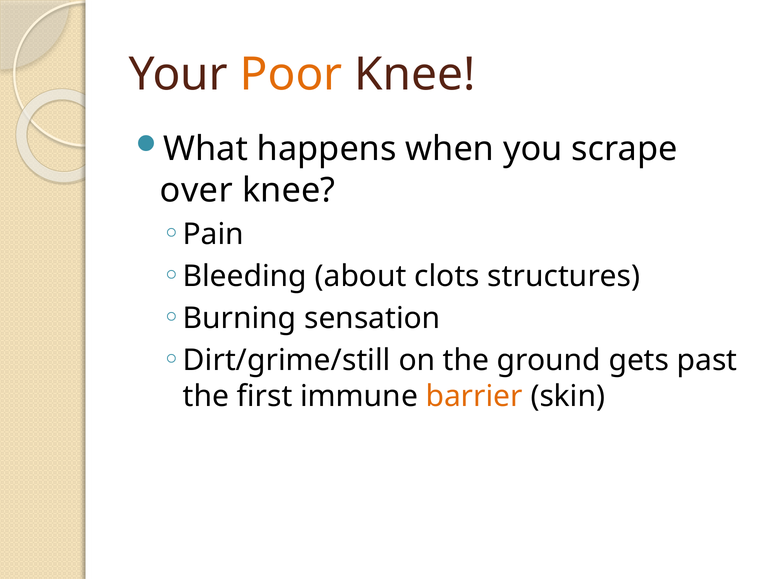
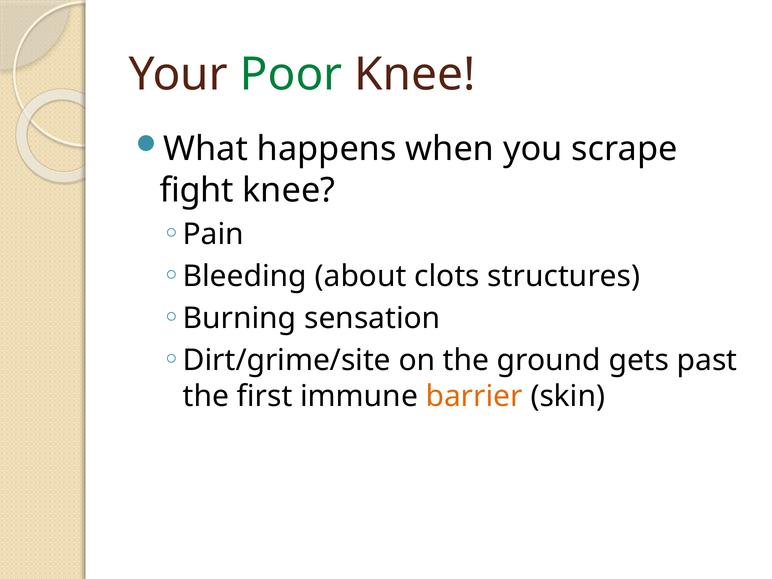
Poor colour: orange -> green (291, 75)
over: over -> fight (197, 190)
Dirt/grime/still: Dirt/grime/still -> Dirt/grime/site (287, 360)
